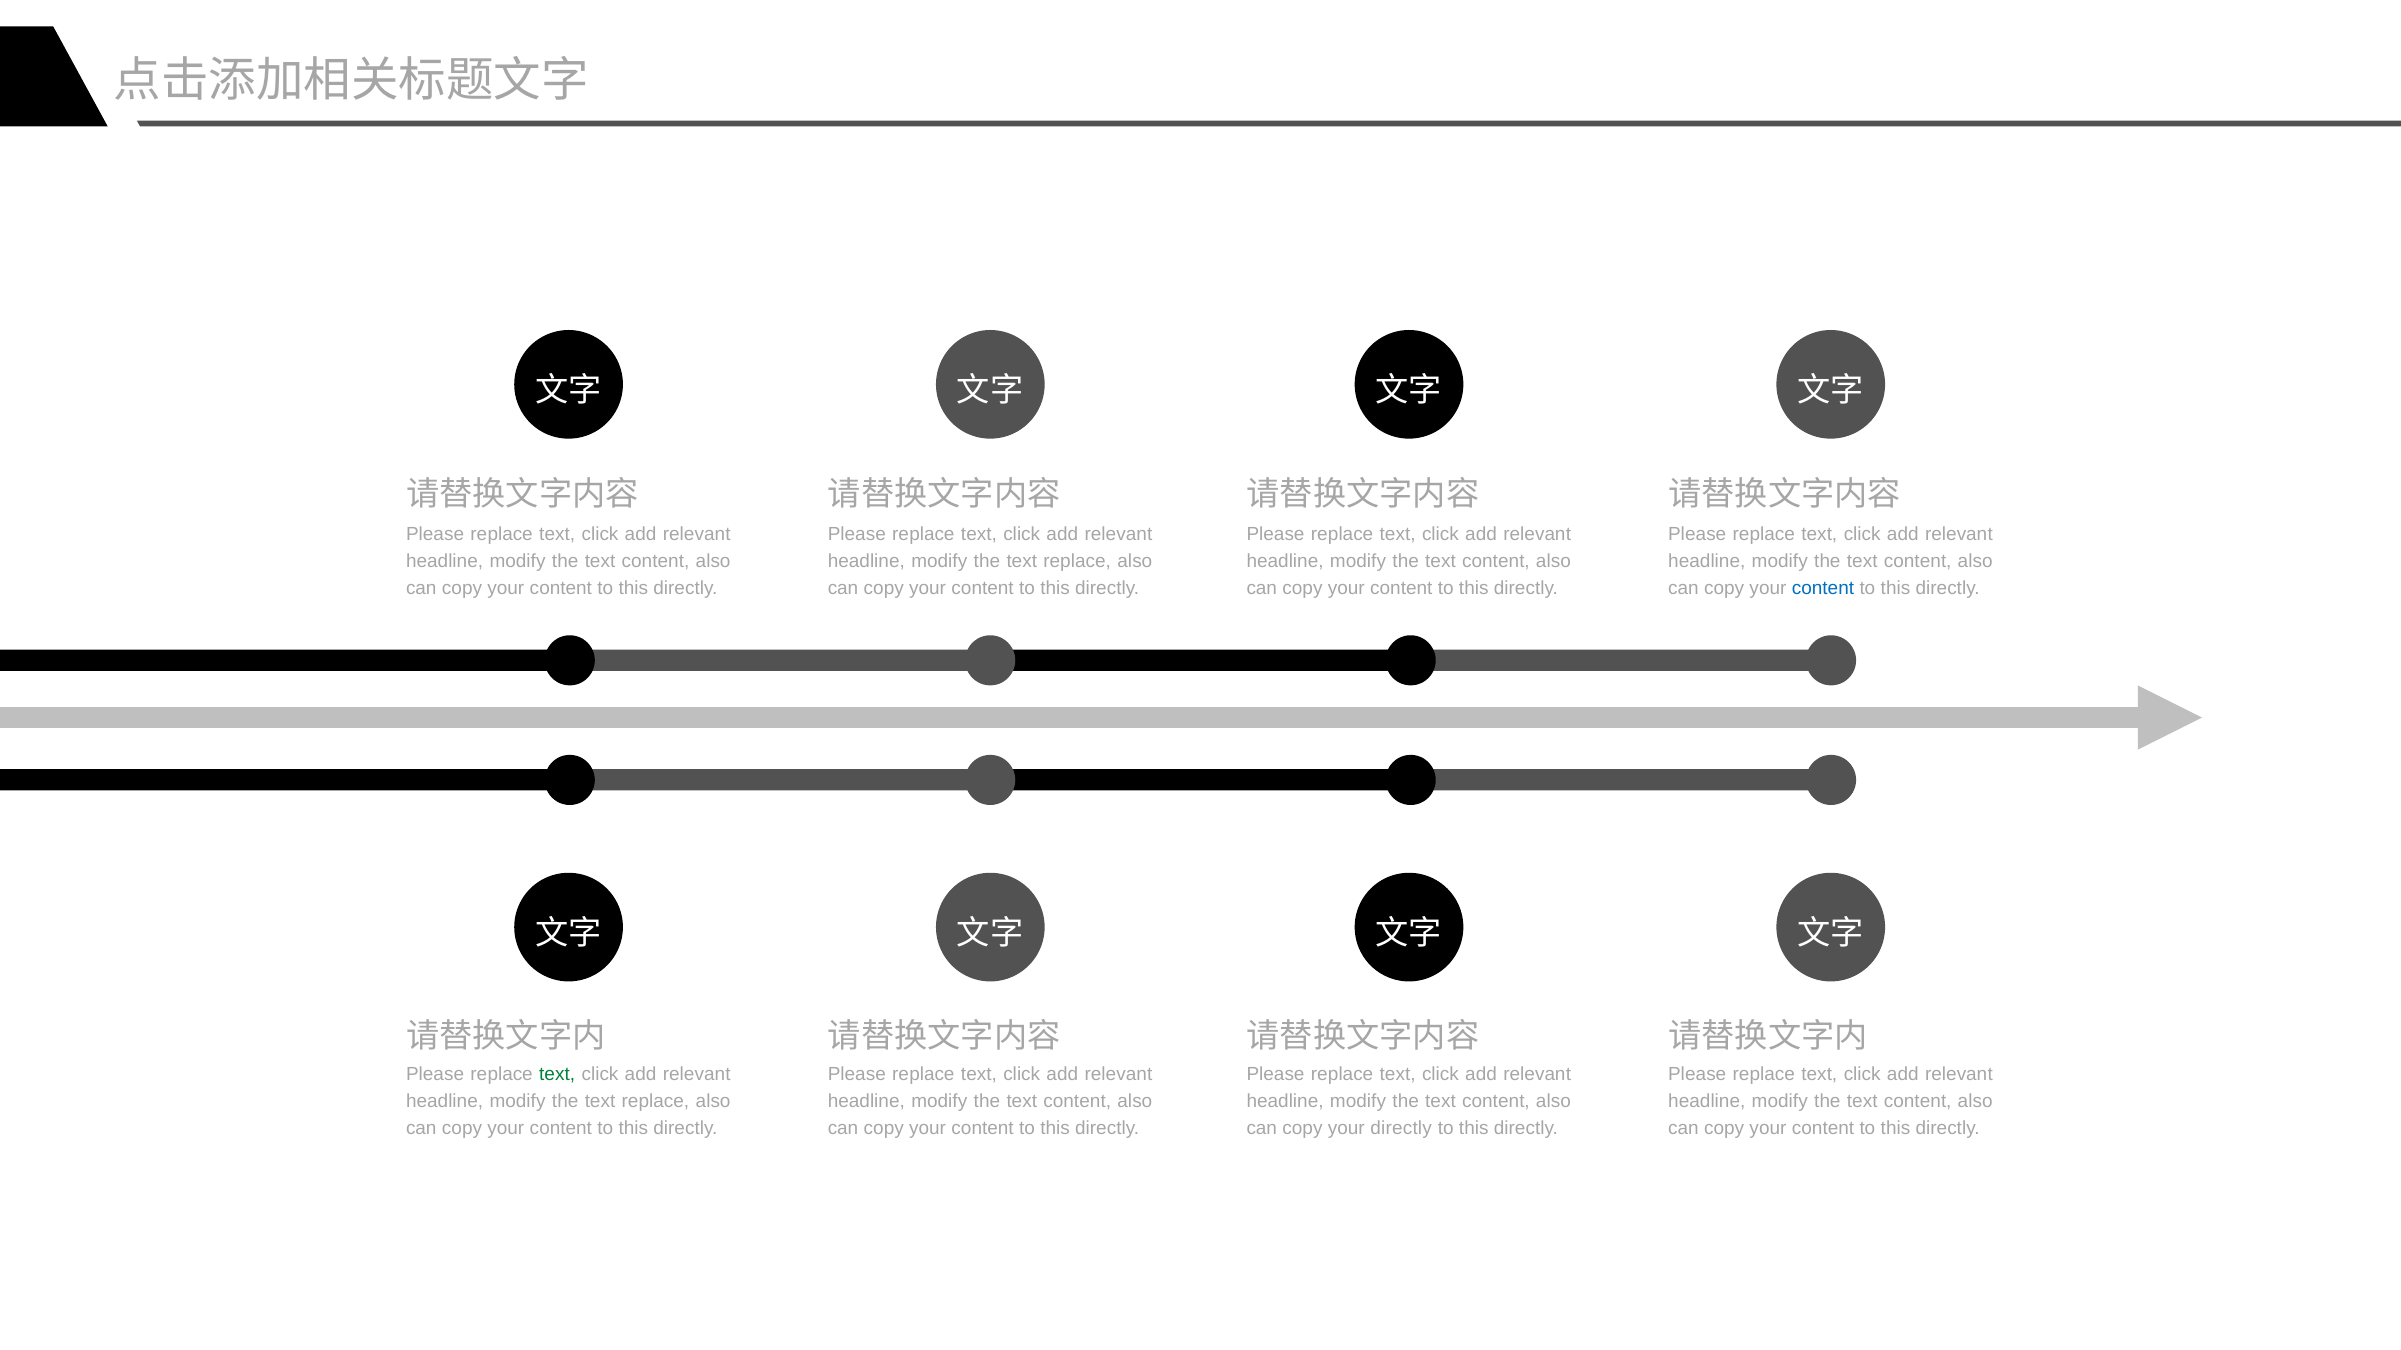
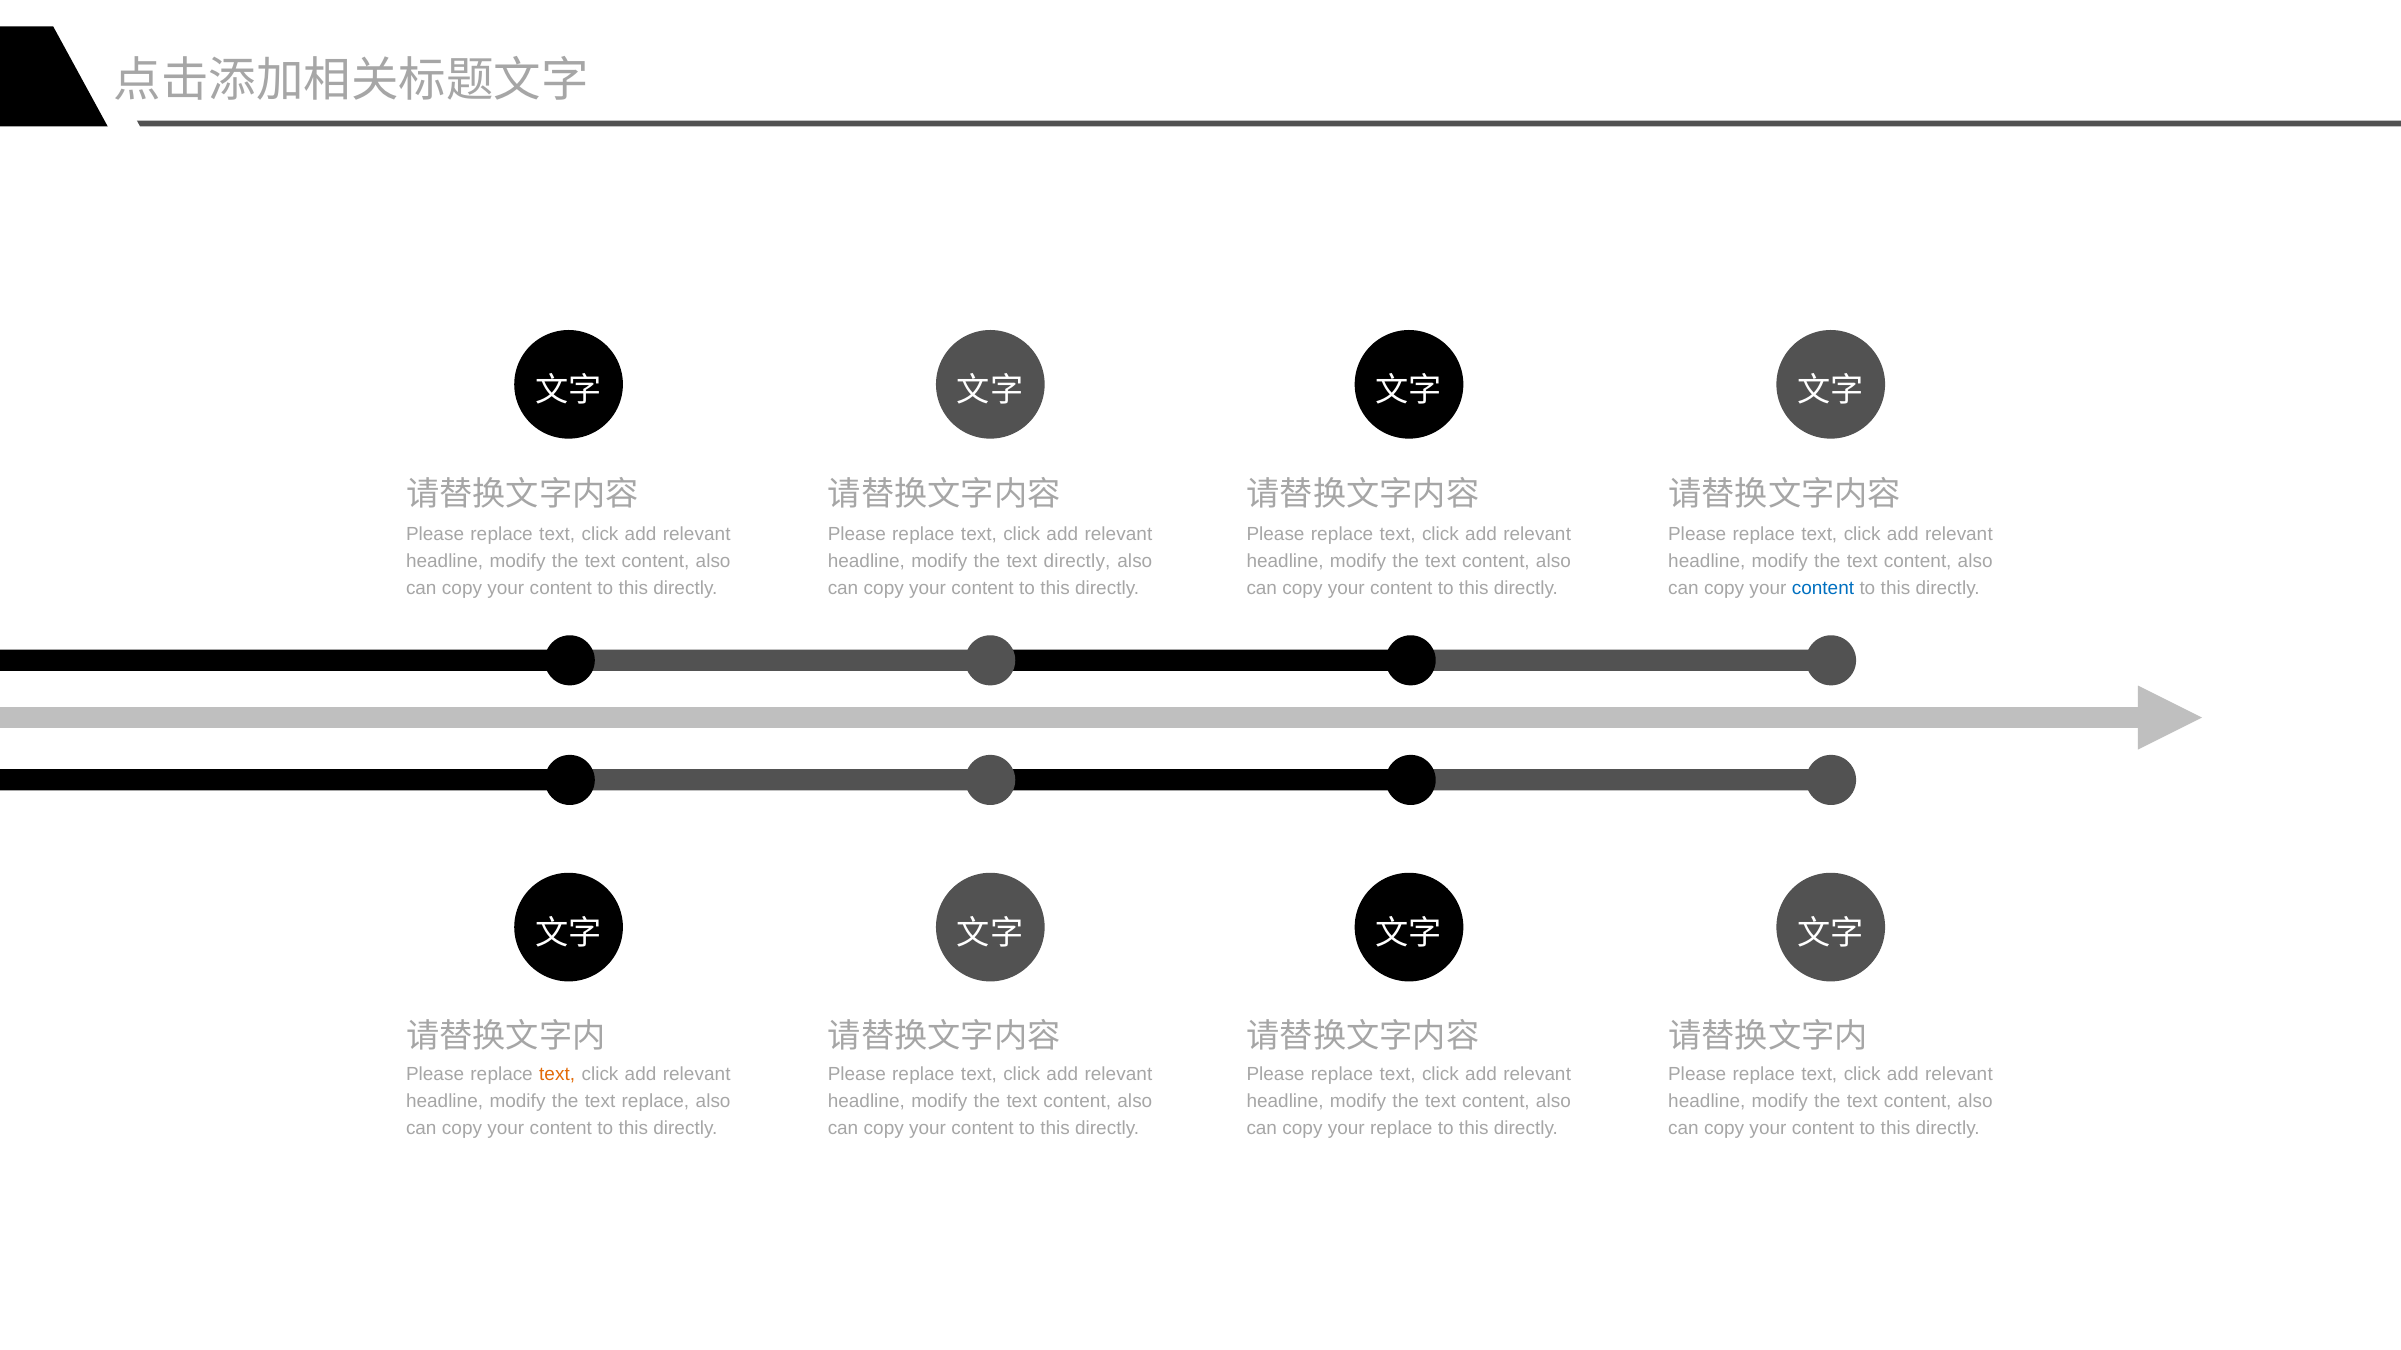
replace: replace -> directly (1077, 562)
text colour: green -> orange (557, 1075)
your directly: directly -> replace (1401, 1129)
